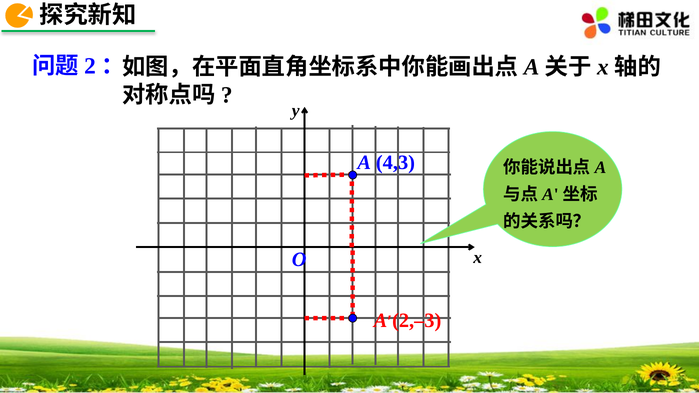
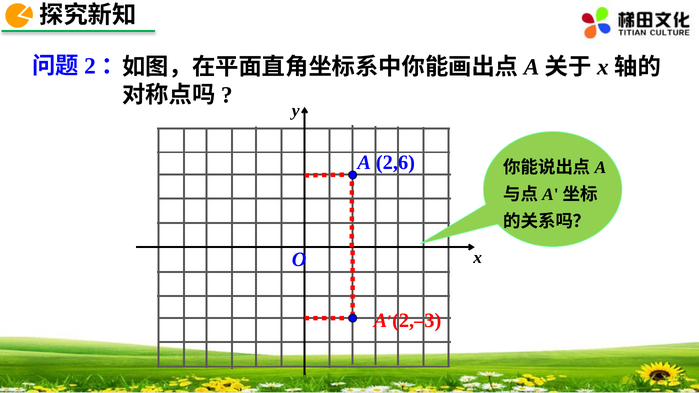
4,3: 4,3 -> 2,6 (395, 163)
